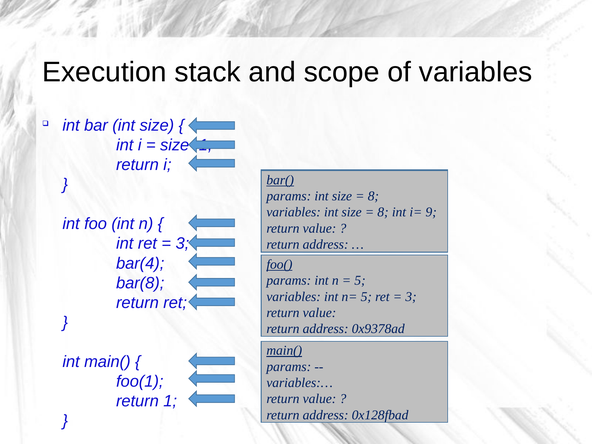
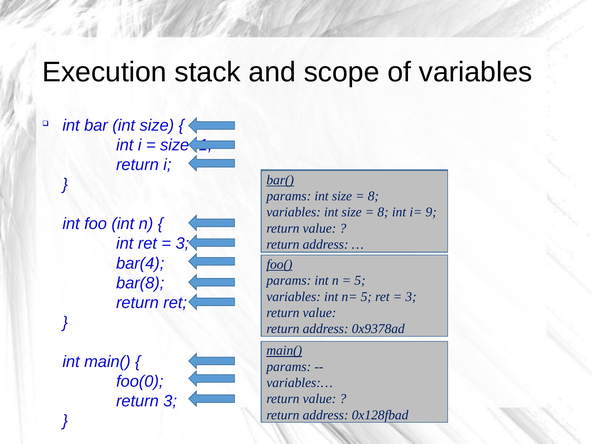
foo(1: foo(1 -> foo(0 (140, 381)
return 1: 1 -> 3 (170, 401)
